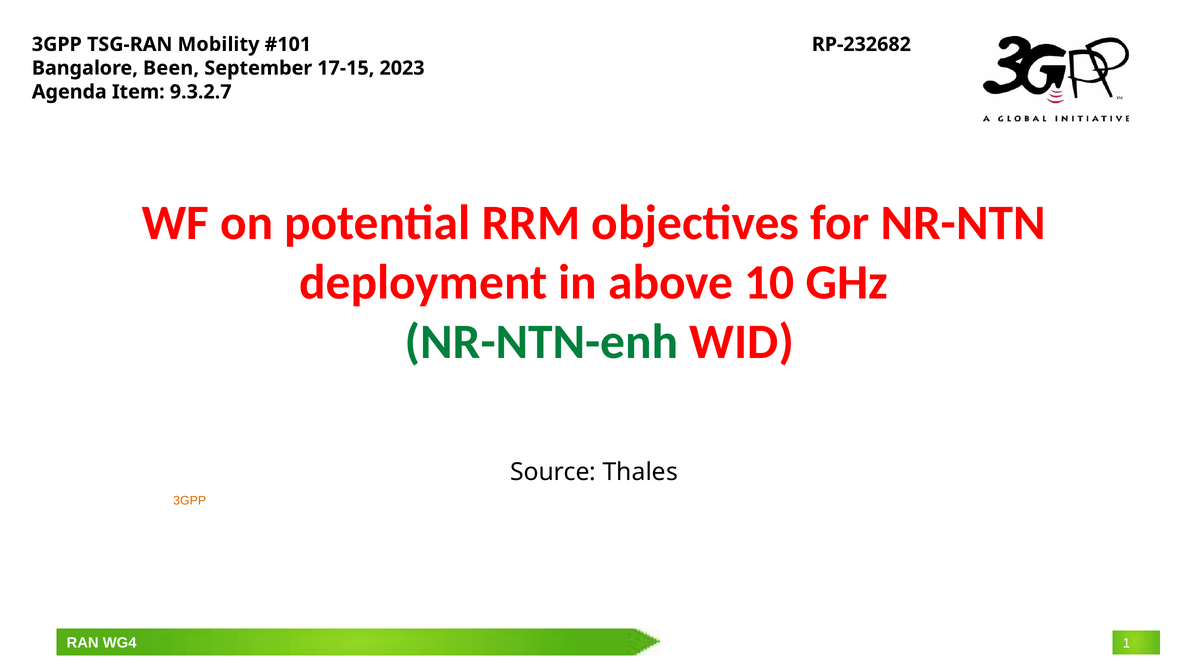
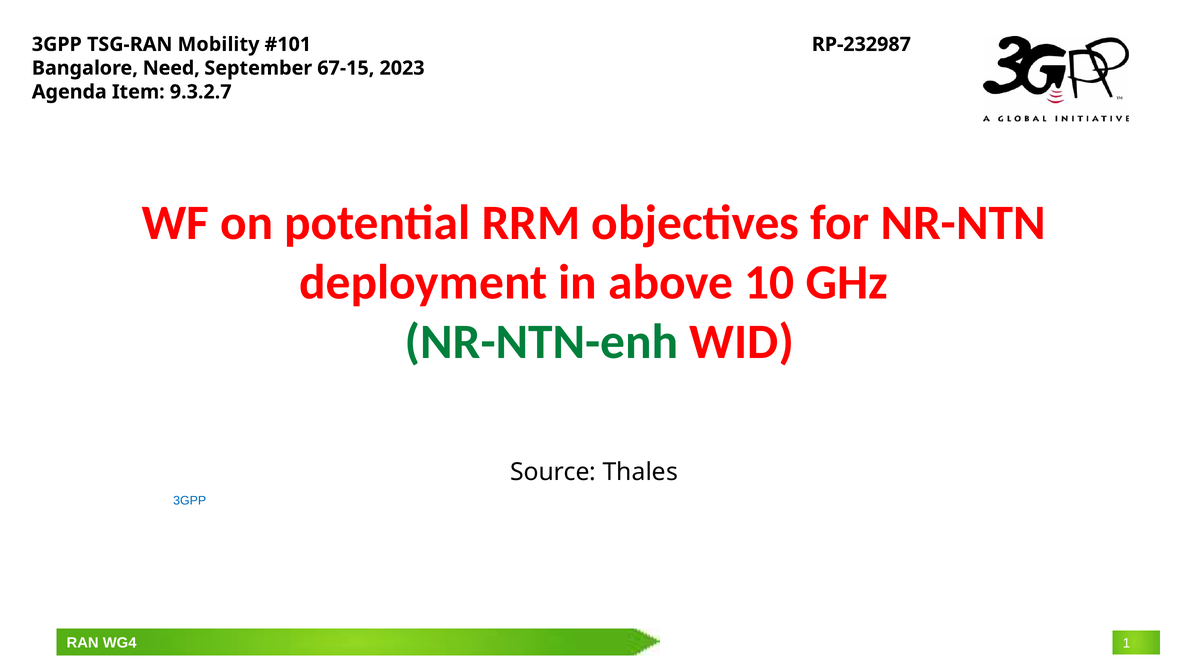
RP-232682: RP-232682 -> RP-232987 (861, 44)
Been: Been -> Need (171, 68)
17-15: 17-15 -> 67-15 (346, 68)
3GPP colour: orange -> blue (190, 501)
